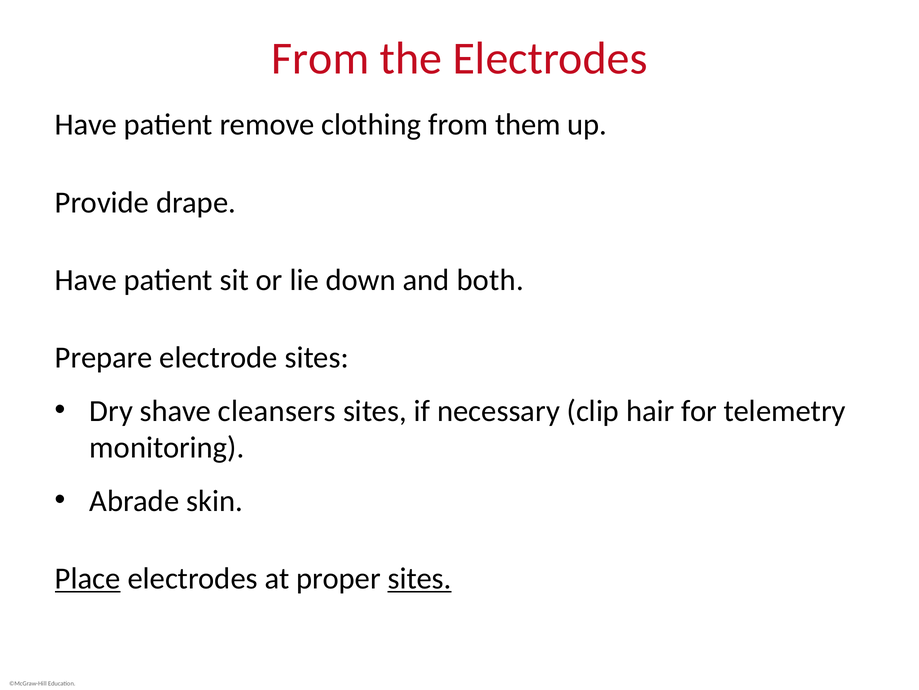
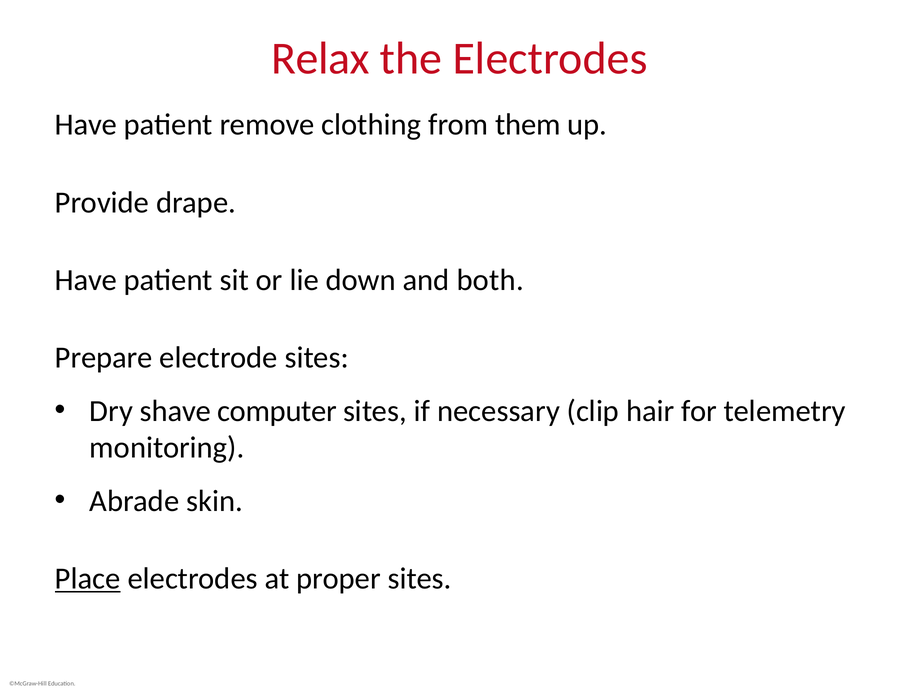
From: From -> Relax (320, 58)
cleansers: cleansers -> computer (277, 411)
sites underline: present -> none (420, 578)
